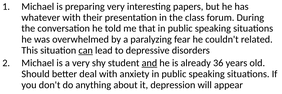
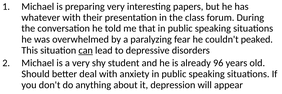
related: related -> peaked (257, 39)
and underline: present -> none (149, 63)
36: 36 -> 96 (218, 63)
